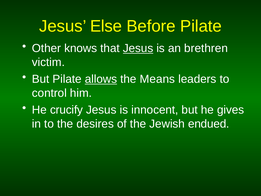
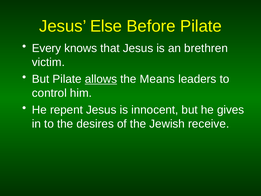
Other: Other -> Every (47, 48)
Jesus underline: present -> none (138, 48)
crucify: crucify -> repent (66, 110)
endued: endued -> receive (209, 124)
